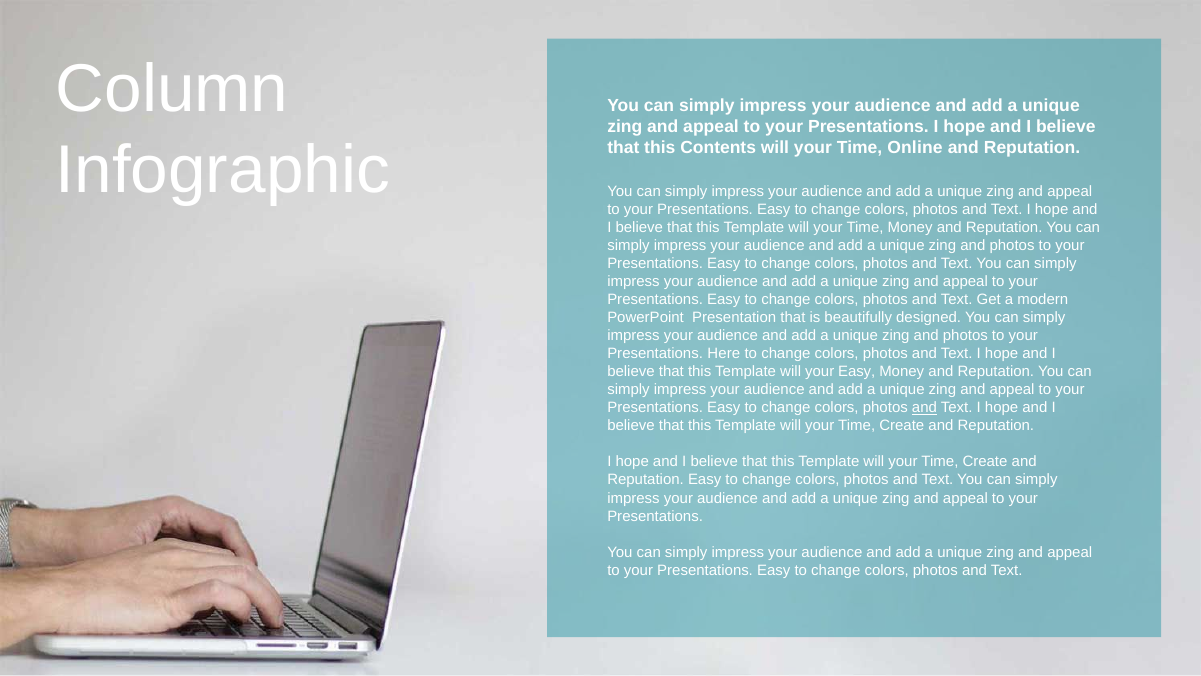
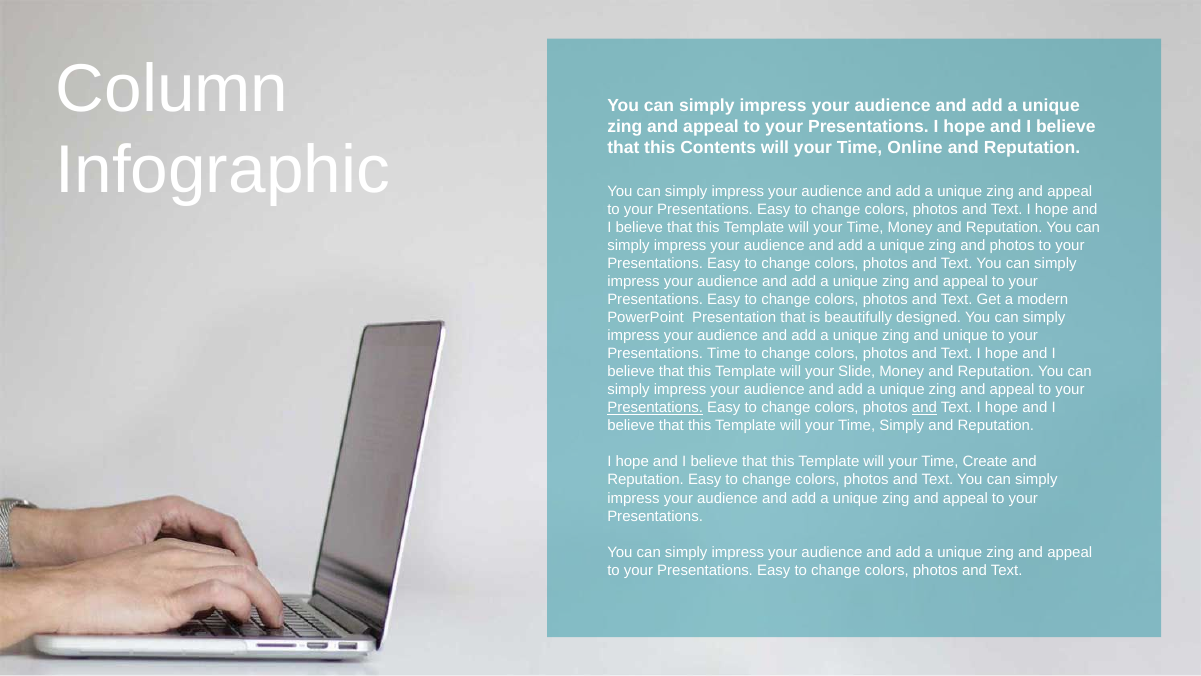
photos: photos -> unique (965, 336)
Presentations Here: Here -> Time (724, 354)
your Easy: Easy -> Slide (857, 372)
Presentations underline: none -> present (655, 408)
Create: Create -> Simply (902, 426)
